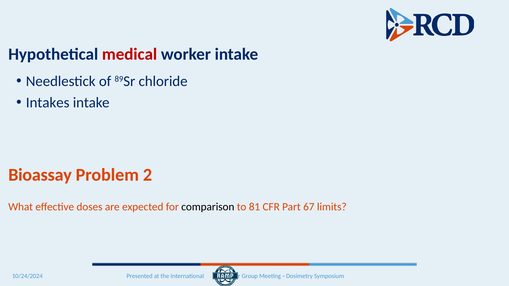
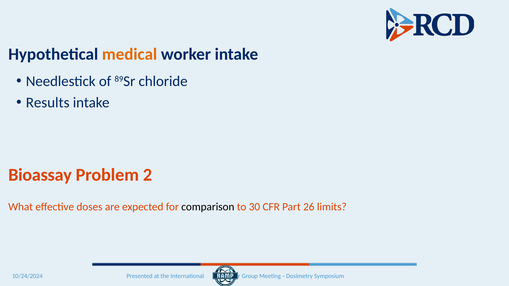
medical colour: red -> orange (130, 54)
Intakes: Intakes -> Results (48, 103)
81: 81 -> 30 (254, 207)
67: 67 -> 26 (309, 207)
